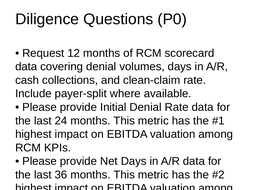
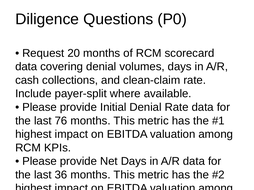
12: 12 -> 20 (74, 53)
24: 24 -> 76 (61, 121)
